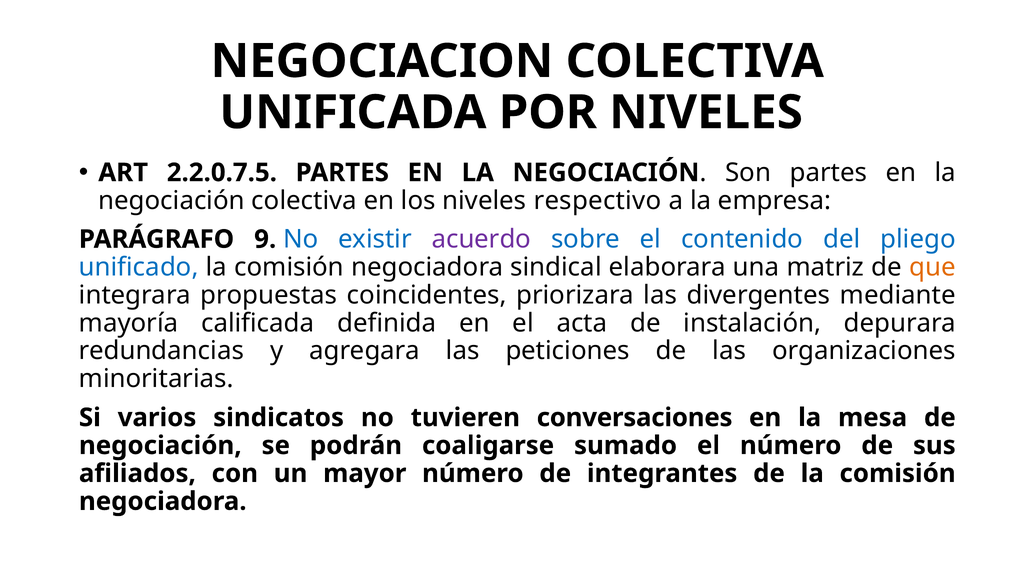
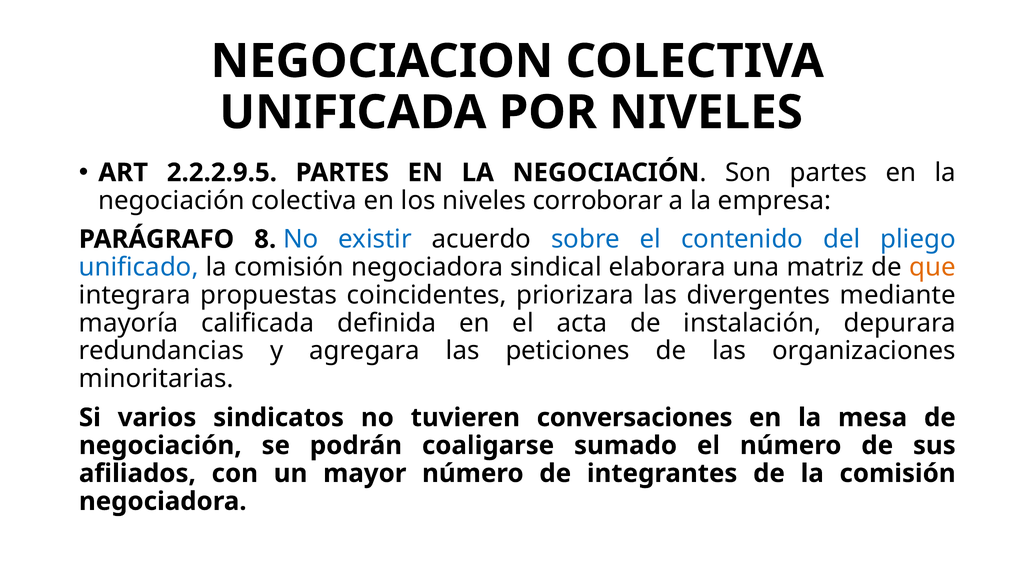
2.2.0.7.5: 2.2.0.7.5 -> 2.2.2.9.5 (222, 173)
respectivo: respectivo -> corroborar (598, 201)
9: 9 -> 8 (265, 239)
acuerdo colour: purple -> black (481, 239)
